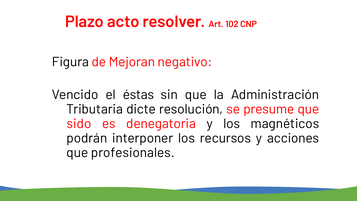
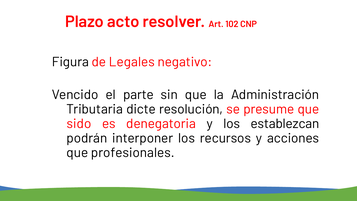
Mejoran: Mejoran -> Legales (132, 62)
éstas: éstas -> parte (138, 95)
magnéticos: magnéticos -> establezcan (285, 124)
